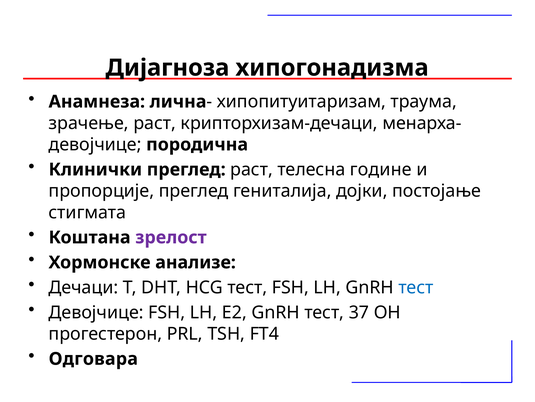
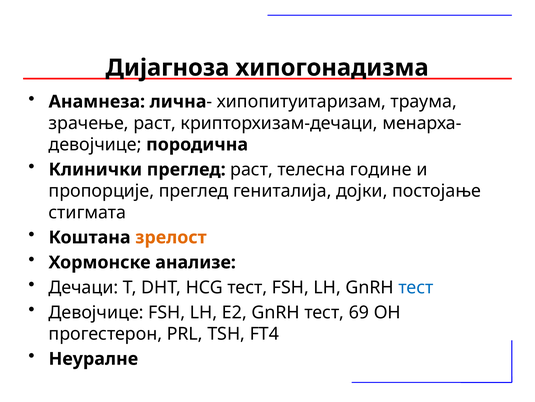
зрелост colour: purple -> orange (171, 237)
37: 37 -> 69 (359, 312)
Одговара: Одговара -> Неуралне (93, 358)
